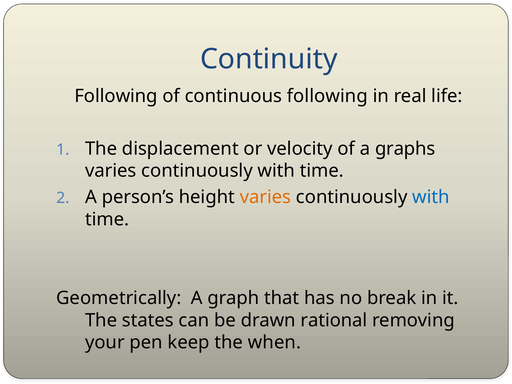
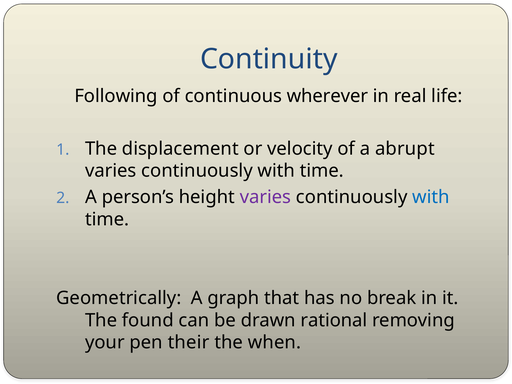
continuous following: following -> wherever (327, 96)
graphs: graphs -> abrupt (405, 149)
varies colour: orange -> purple (265, 197)
states: states -> found (148, 320)
keep: keep -> their (189, 343)
